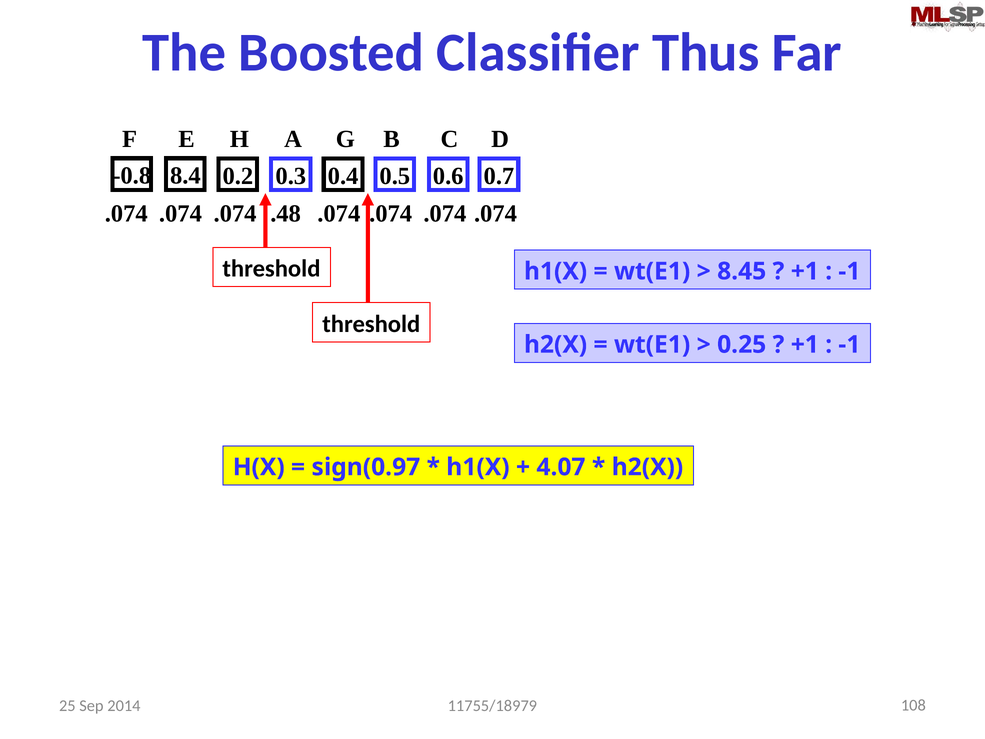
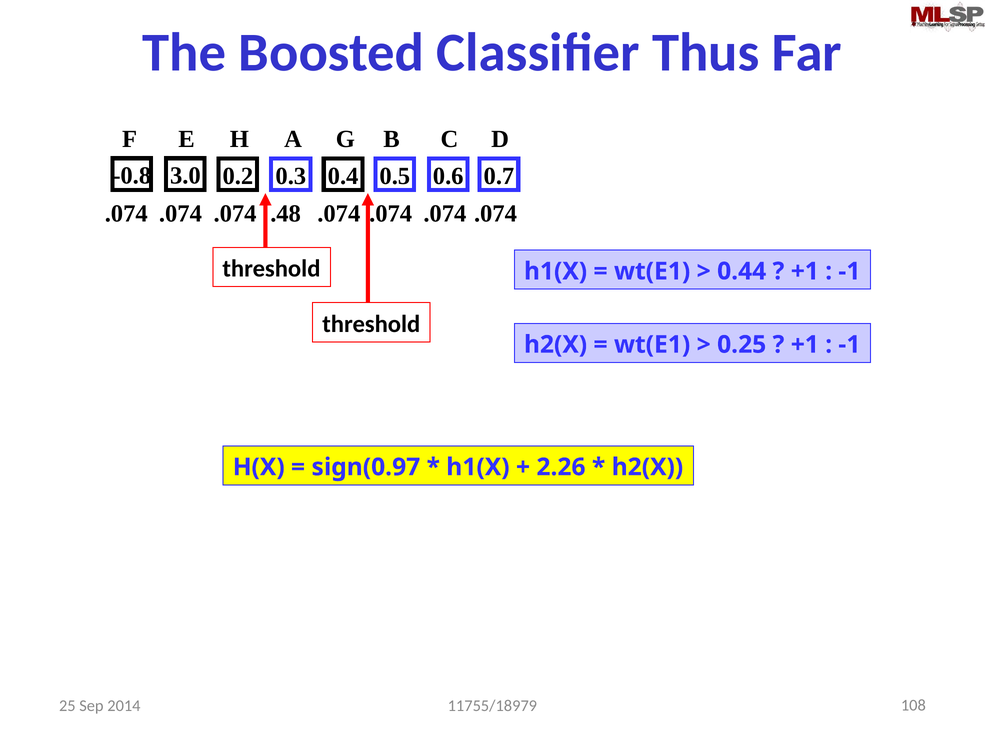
8.4: 8.4 -> 3.0 (185, 176)
8.45: 8.45 -> 0.44 (742, 271)
4.07: 4.07 -> 2.26 (561, 467)
